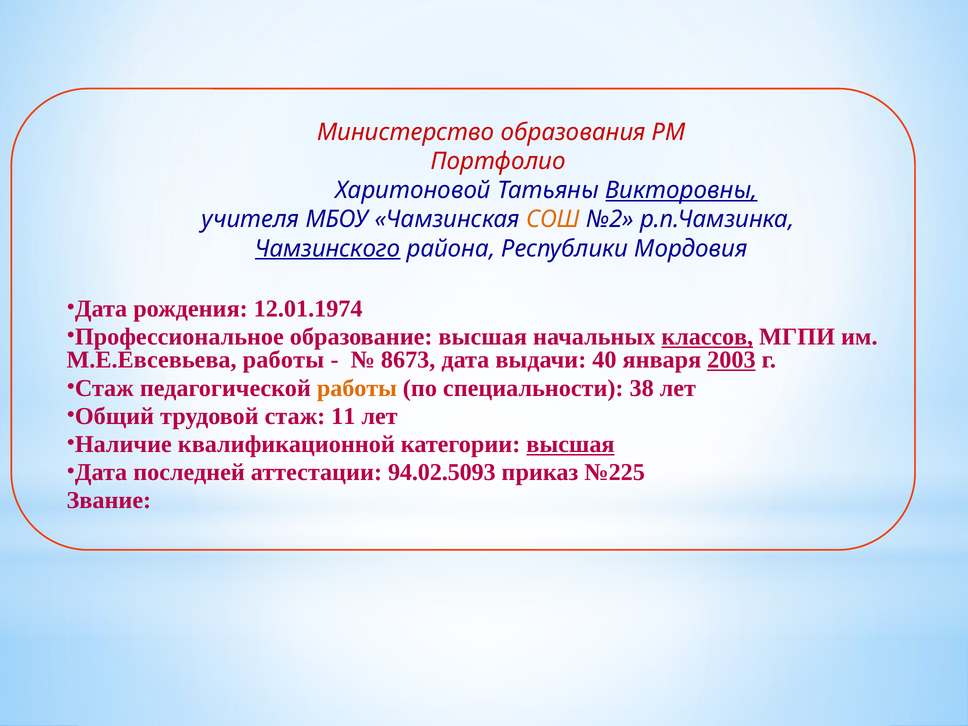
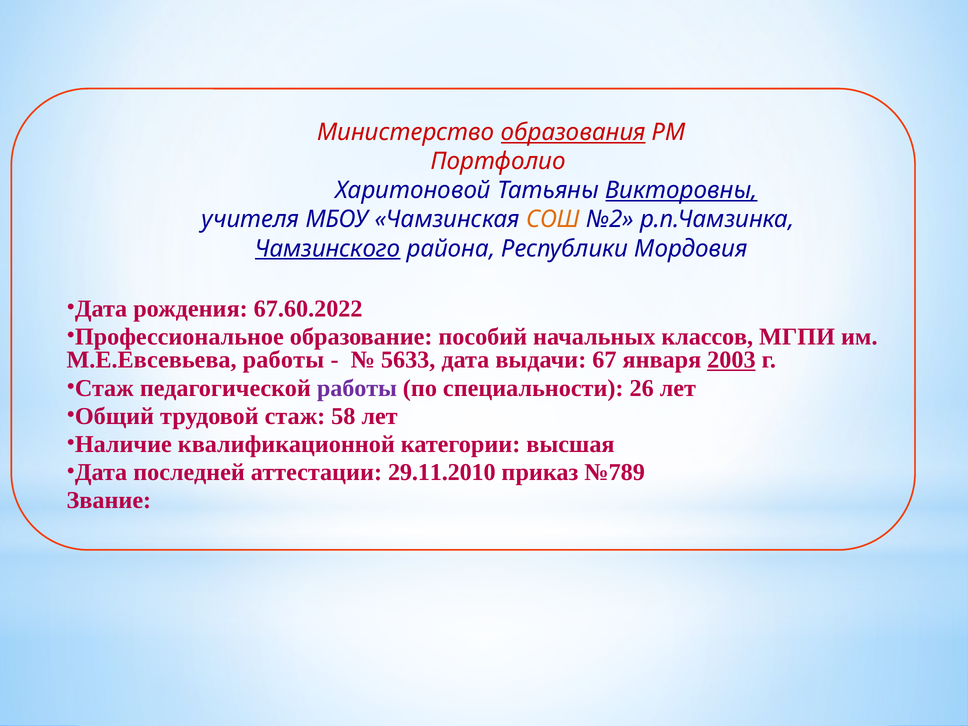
образования underline: none -> present (573, 132)
12.01.1974: 12.01.1974 -> 67.60.2022 (308, 309)
образование высшая: высшая -> пособий (483, 337)
классов underline: present -> none (707, 337)
8673: 8673 -> 5633 (408, 360)
40: 40 -> 67 (604, 360)
работы colour: orange -> purple (357, 388)
38: 38 -> 26 (642, 388)
11: 11 -> 58 (343, 416)
высшая underline: present -> none (570, 444)
94.02.5093: 94.02.5093 -> 29.11.2010 (442, 472)
№225: №225 -> №789 (615, 472)
